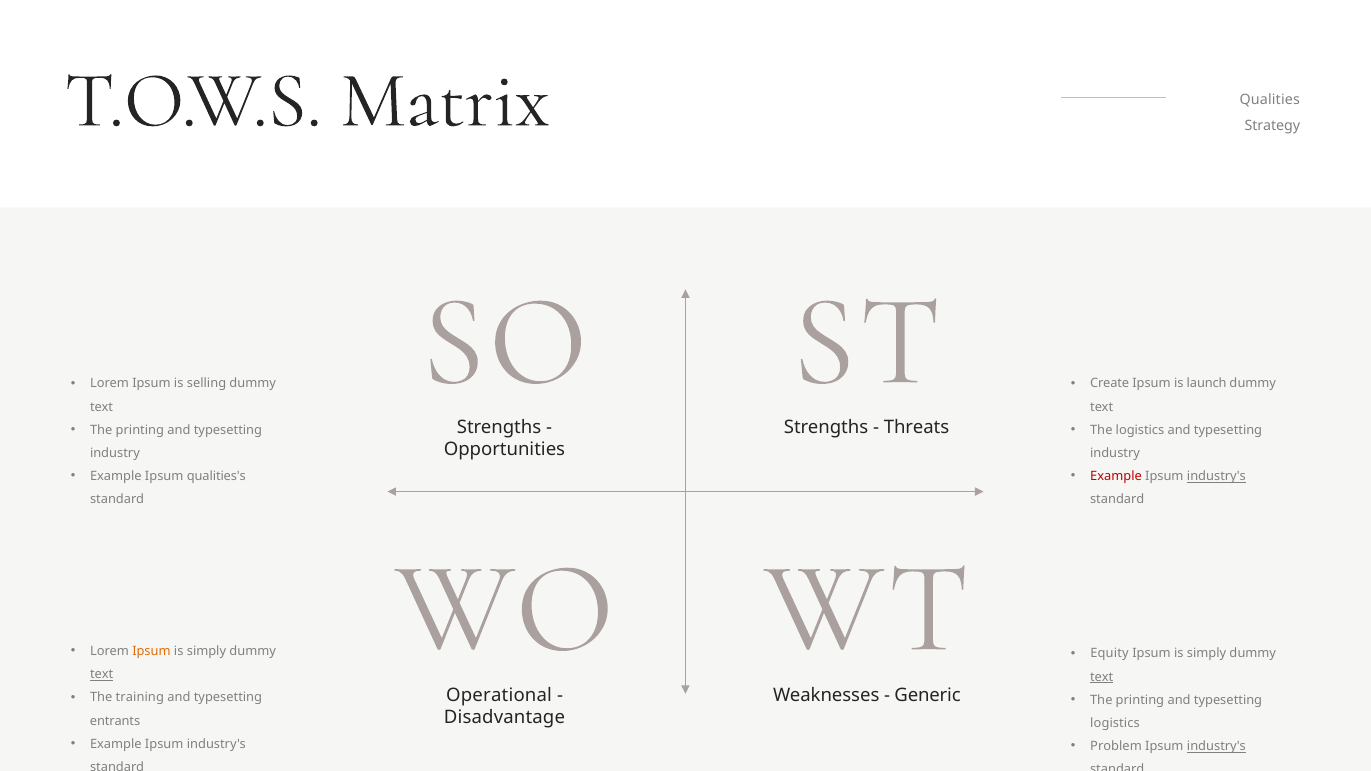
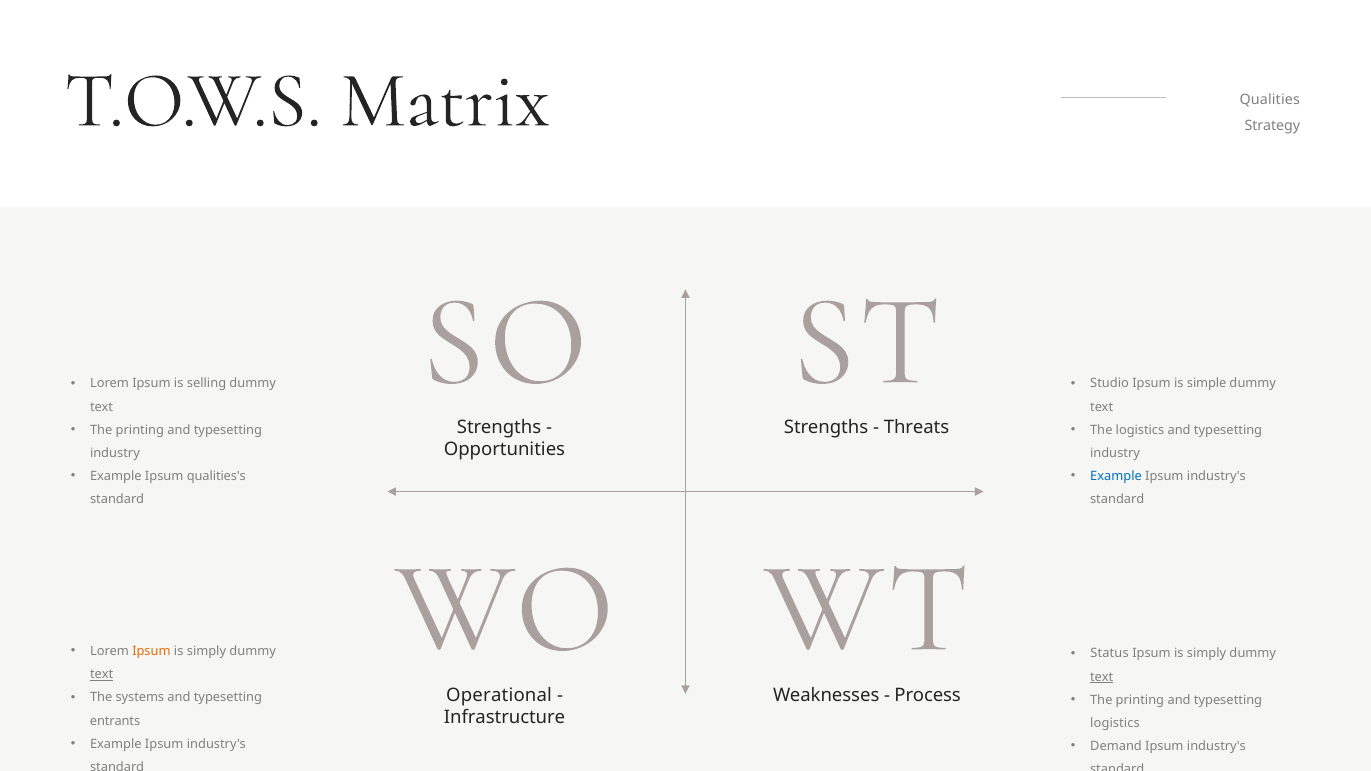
Create: Create -> Studio (1110, 384)
launch: launch -> simple (1207, 384)
Example colour: red -> blue (1116, 476)
industry's underline: present -> none (1216, 476)
Equity: Equity -> Status (1110, 654)
Generic: Generic -> Process (928, 695)
training: training -> systems (140, 698)
Disadvantage: Disadvantage -> Infrastructure (505, 717)
Problem: Problem -> Demand (1116, 747)
industry's underline: present -> none (1216, 747)
